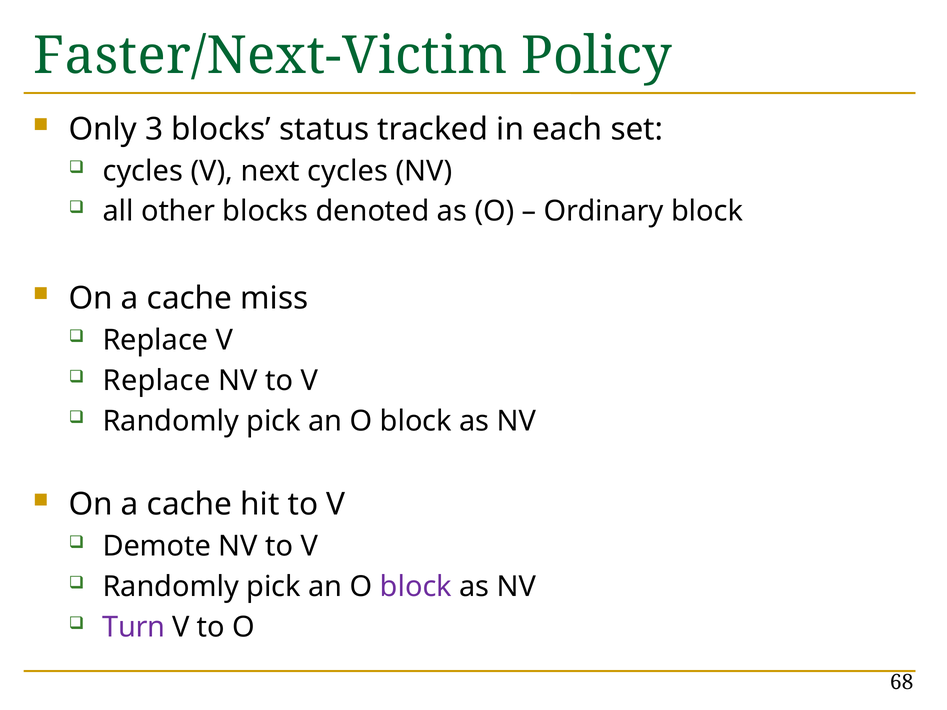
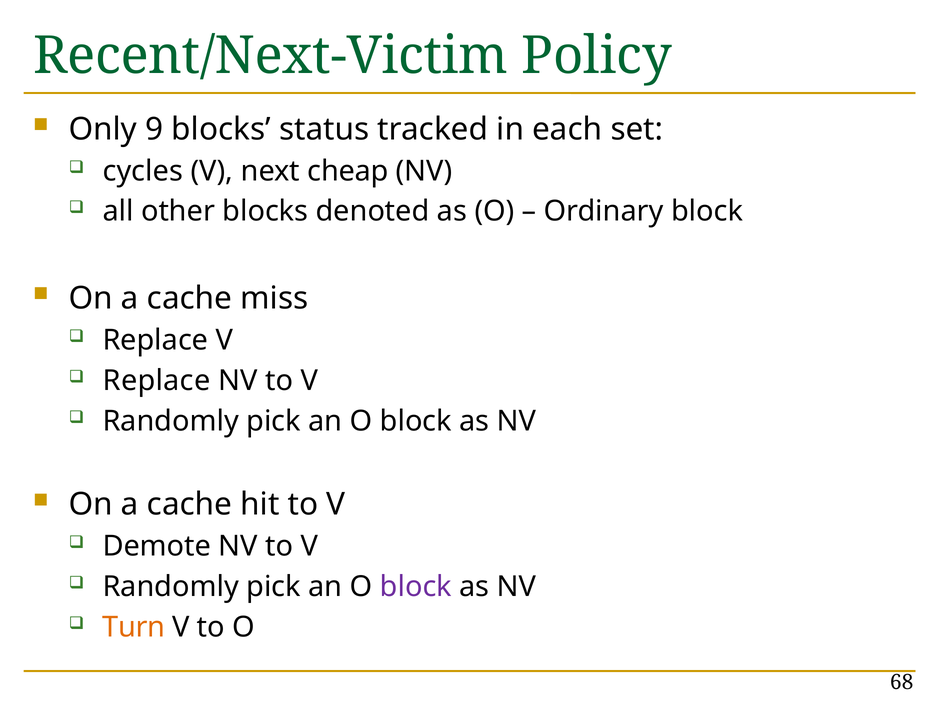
Faster/Next-Victim: Faster/Next-Victim -> Recent/Next-Victim (271, 56)
3: 3 -> 9 (154, 129)
next cycles: cycles -> cheap (348, 171)
Turn colour: purple -> orange (134, 627)
